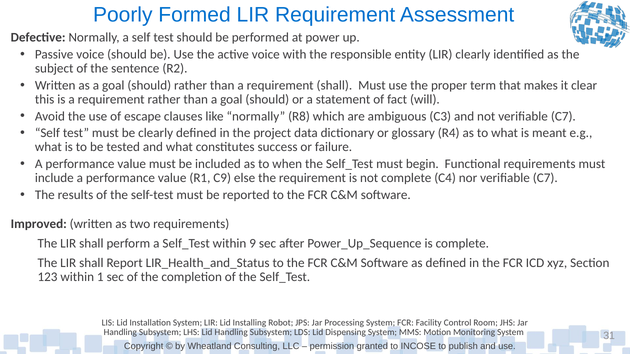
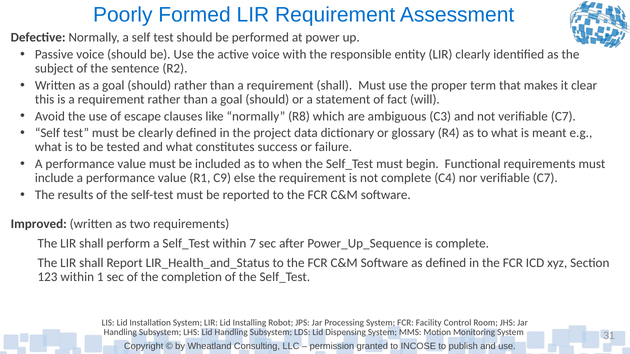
9: 9 -> 7 (253, 243)
